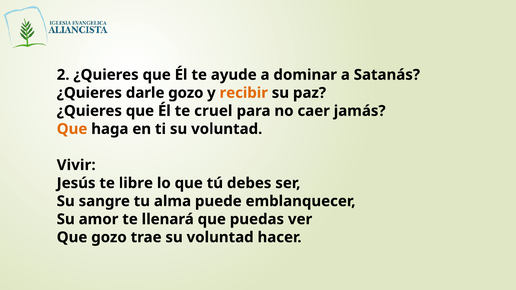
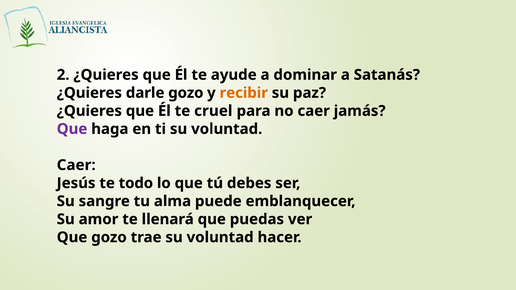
Que colour: orange -> purple (72, 129)
Vivir: Vivir -> Caer (76, 165)
libre: libre -> todo (136, 183)
